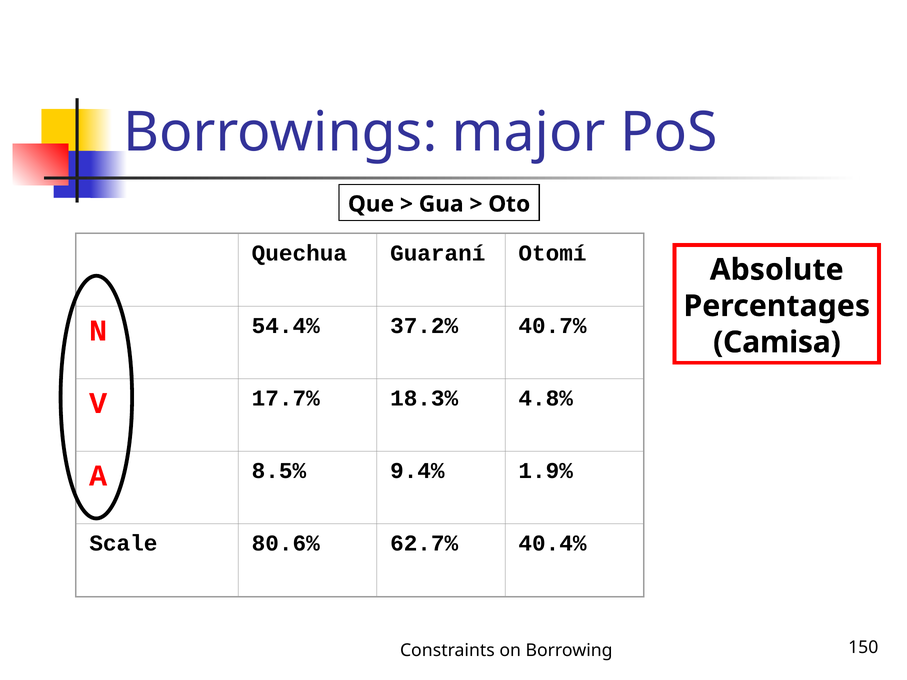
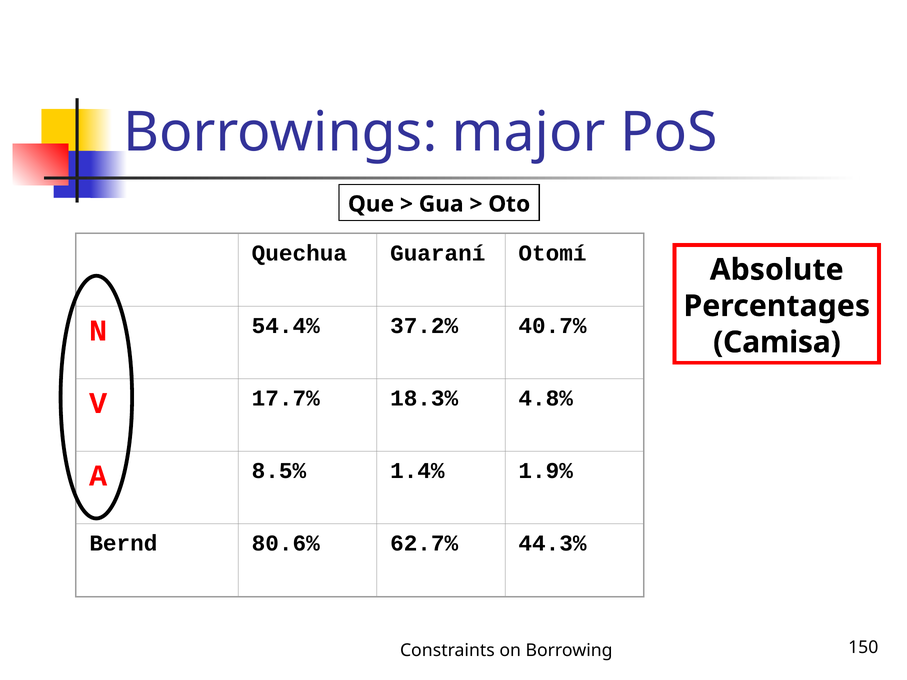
9.4%: 9.4% -> 1.4% (417, 471)
Scale: Scale -> Bernd (123, 544)
40.4%: 40.4% -> 44.3% (553, 544)
